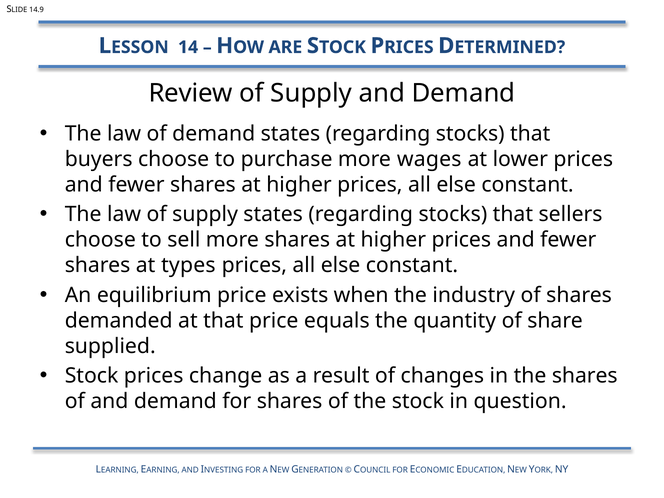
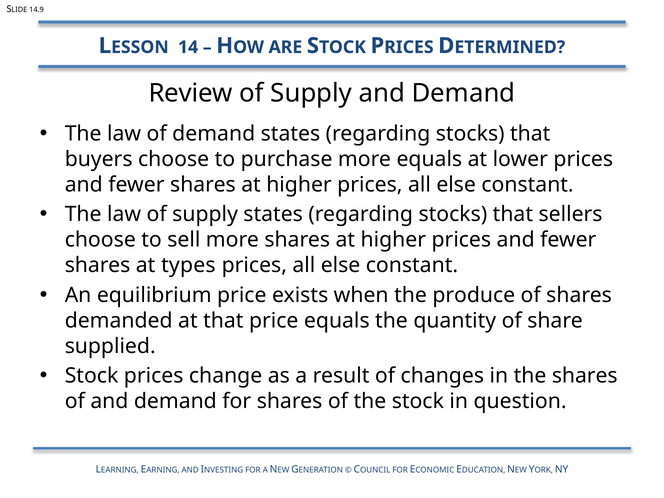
more wages: wages -> equals (429, 159)
industry: industry -> produce (474, 295)
